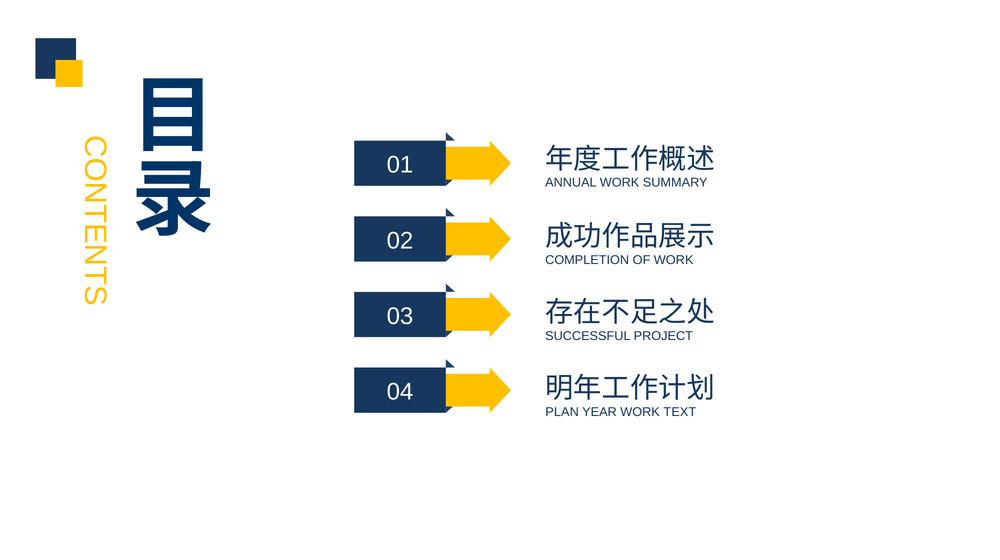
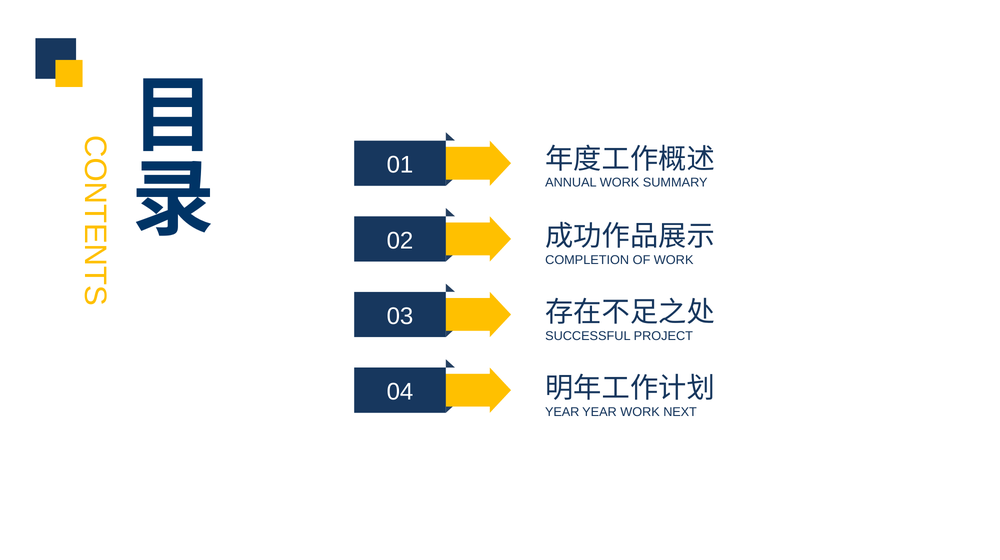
PLAN: PLAN -> YEAR (562, 412)
TEXT: TEXT -> NEXT (680, 412)
